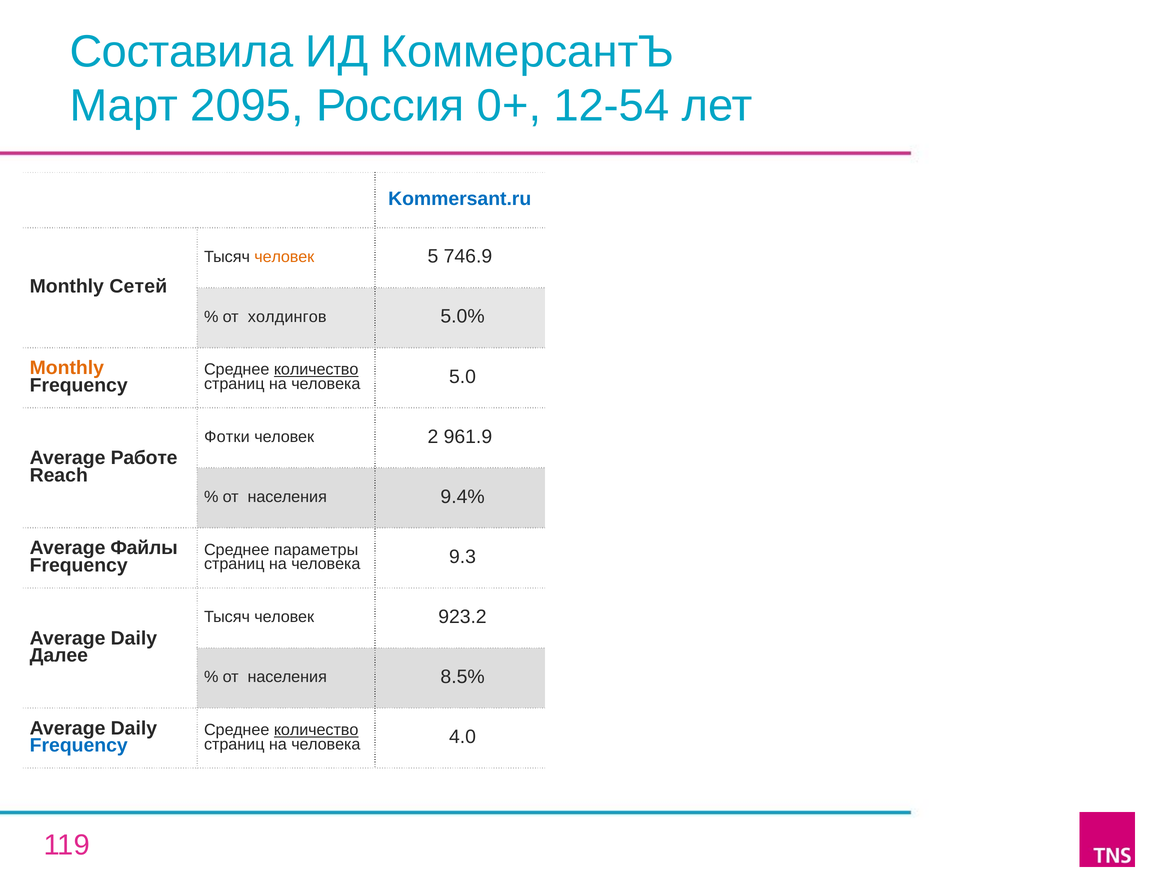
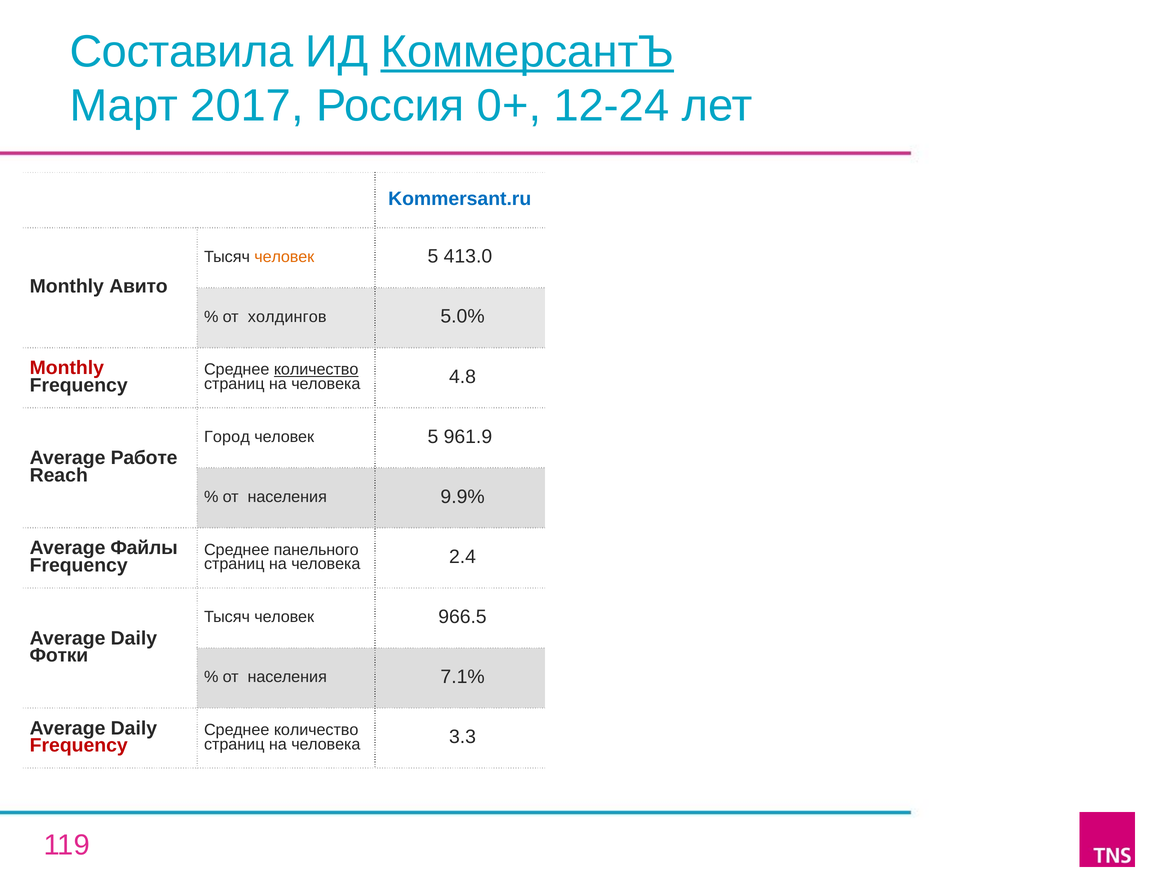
КоммерсантЪ underline: none -> present (527, 52)
2095: 2095 -> 2017 (247, 106)
12-54: 12-54 -> 12-24 (611, 106)
746.9: 746.9 -> 413.0 (468, 257)
Сетей: Сетей -> Авито (138, 287)
Monthly colour: orange -> red (67, 368)
5.0: 5.0 -> 4.8 (462, 377)
Фотки: Фотки -> Город (227, 437)
2: 2 -> 5 (433, 437)
9.4%: 9.4% -> 9.9% (463, 497)
параметры: параметры -> панельного (316, 550)
9.3: 9.3 -> 2.4 (462, 557)
923.2: 923.2 -> 966.5 (462, 617)
Далее: Далее -> Фотки (59, 656)
8.5%: 8.5% -> 7.1% (463, 677)
количество underline: present -> none (316, 730)
Frequency colour: blue -> red (79, 746)
4.0: 4.0 -> 3.3 (462, 737)
